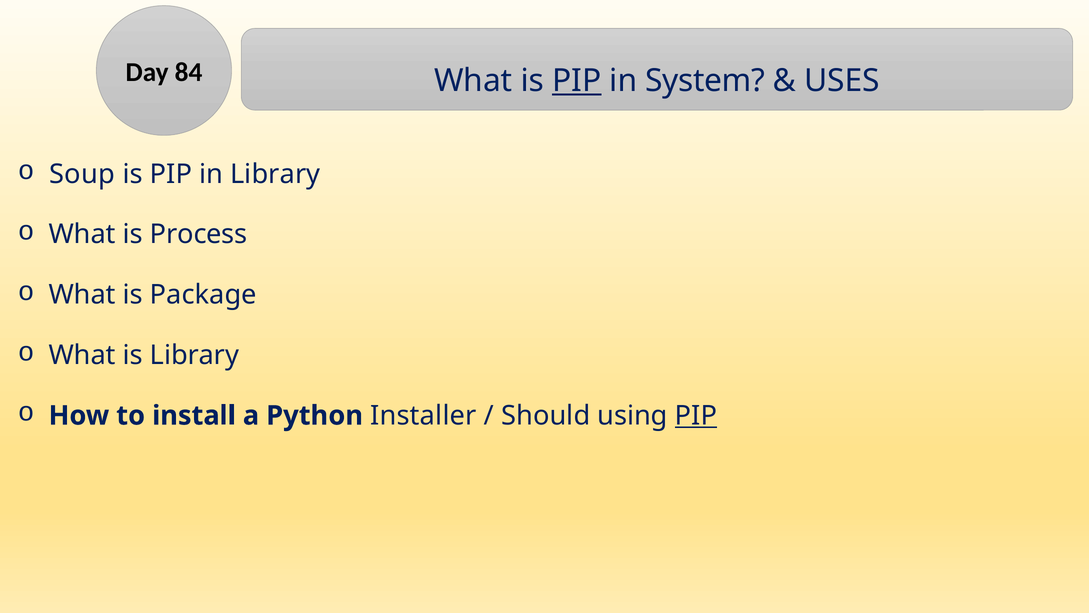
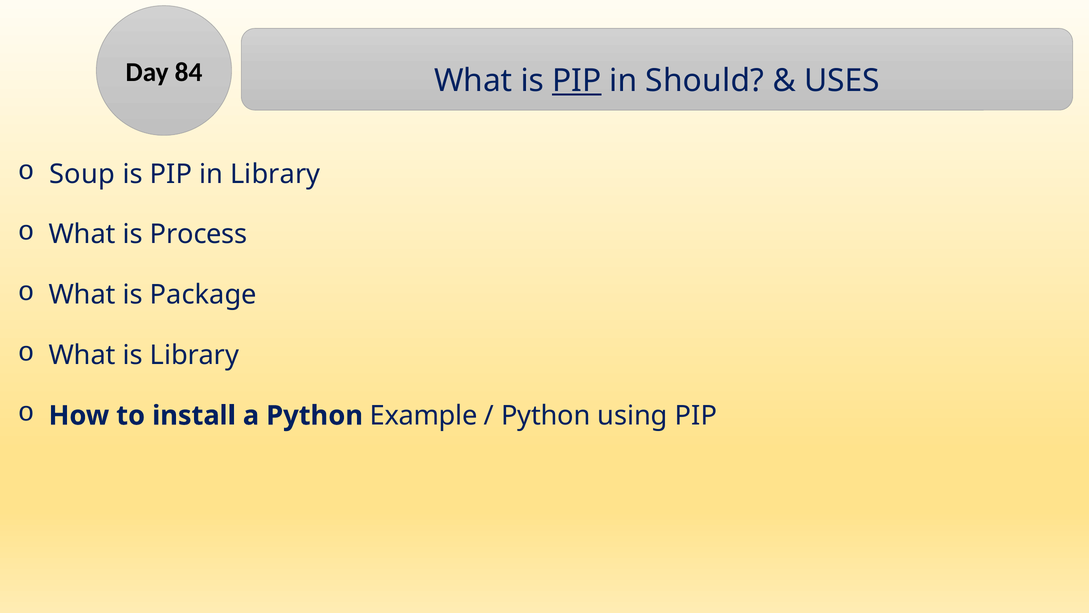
System: System -> Should (705, 81)
Installer: Installer -> Example (424, 415)
Should: Should -> Python (546, 415)
PIP underline: present -> none (696, 415)
